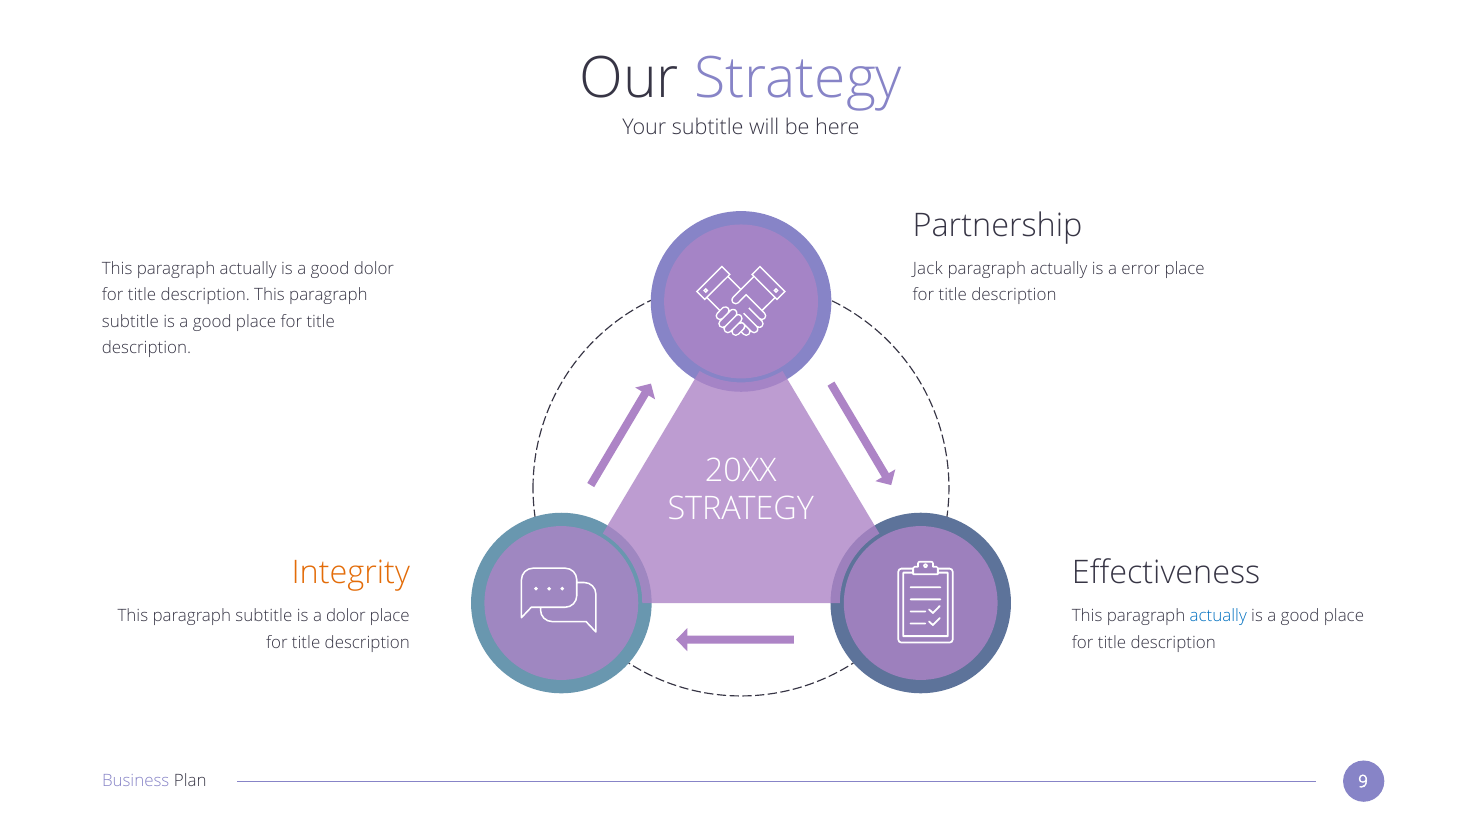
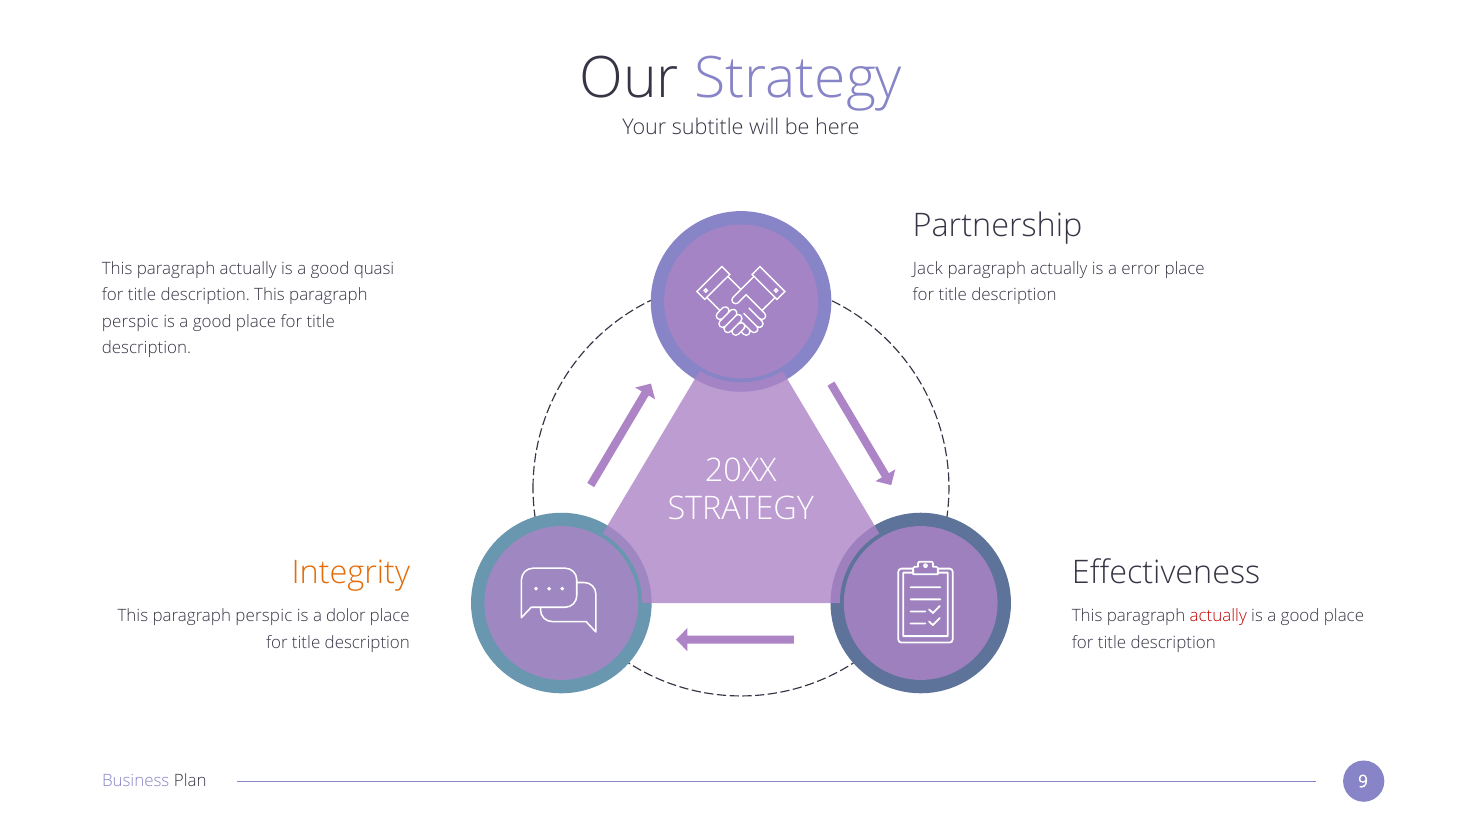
good dolor: dolor -> quasi (374, 269)
subtitle: subtitle -> perspic (130, 322)
subtitle: subtitle -> perspic (264, 616)
actually colour: blue -> red (1218, 616)
